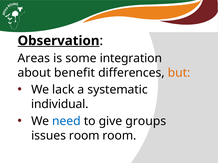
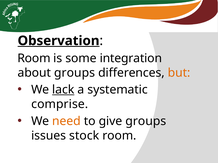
Areas: Areas -> Room (34, 58)
about benefit: benefit -> groups (75, 73)
lack underline: none -> present (63, 90)
individual: individual -> comprise (60, 104)
need colour: blue -> orange (66, 121)
issues room: room -> stock (84, 136)
